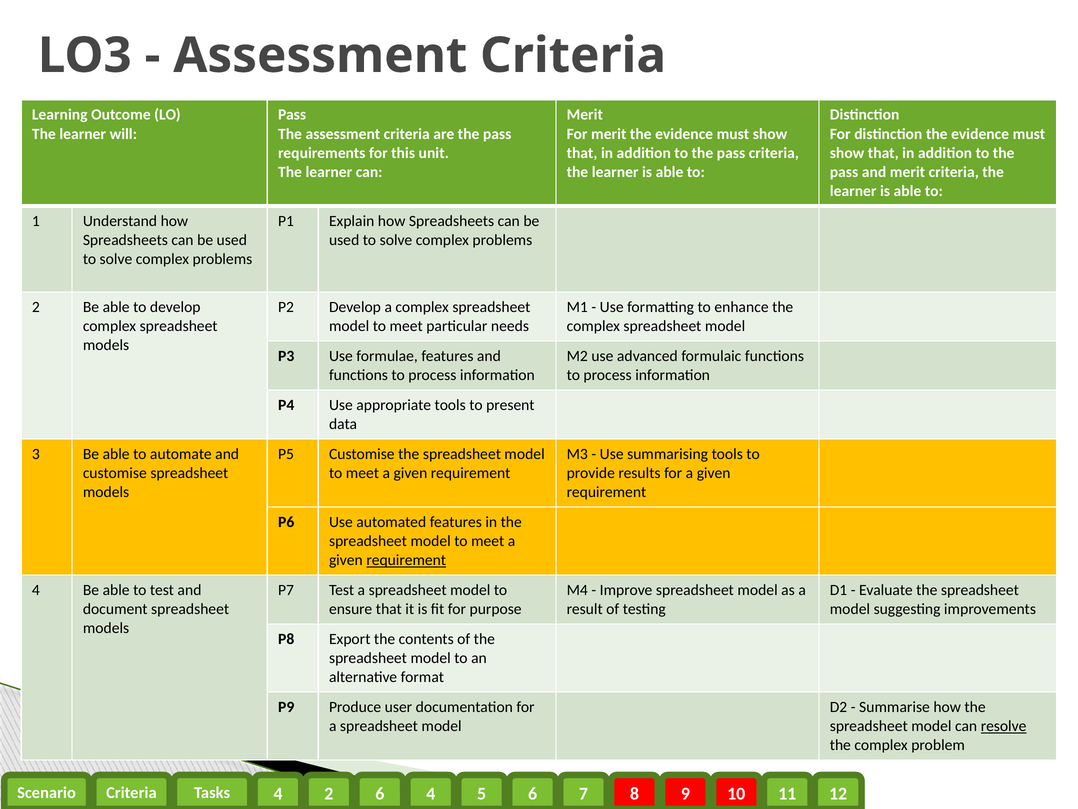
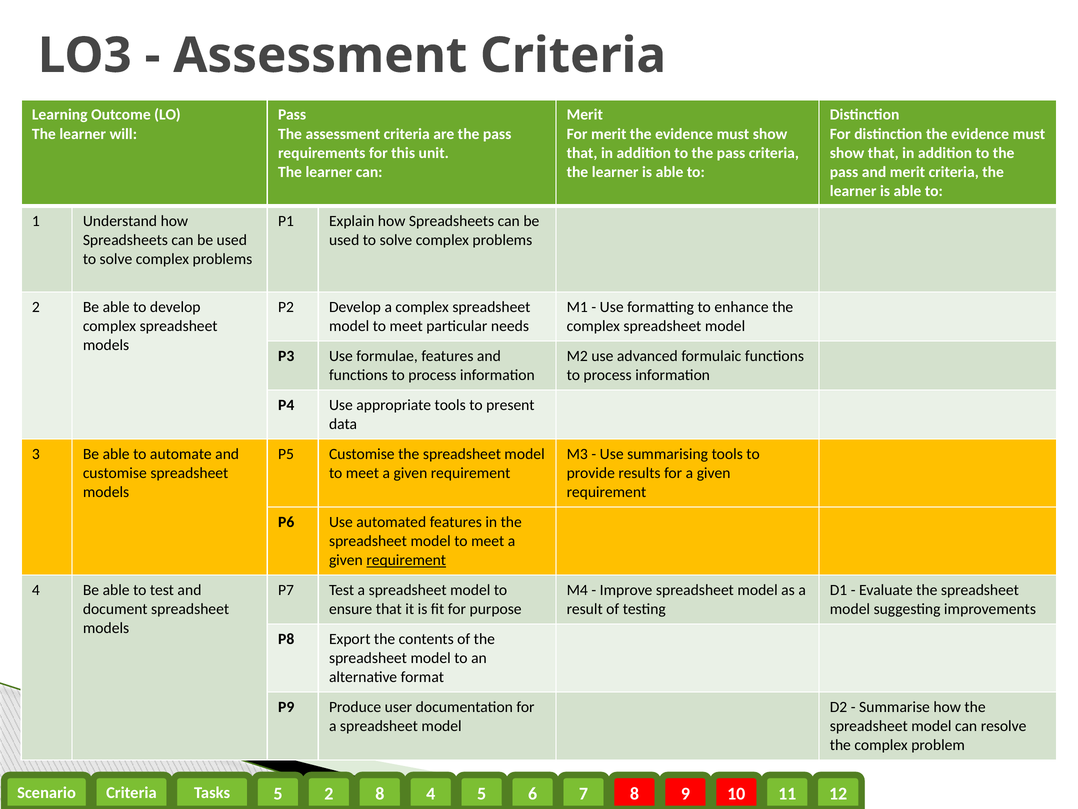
resolve underline: present -> none (1004, 726)
Criteria 4: 4 -> 5 (278, 793)
2 6: 6 -> 8 (380, 793)
